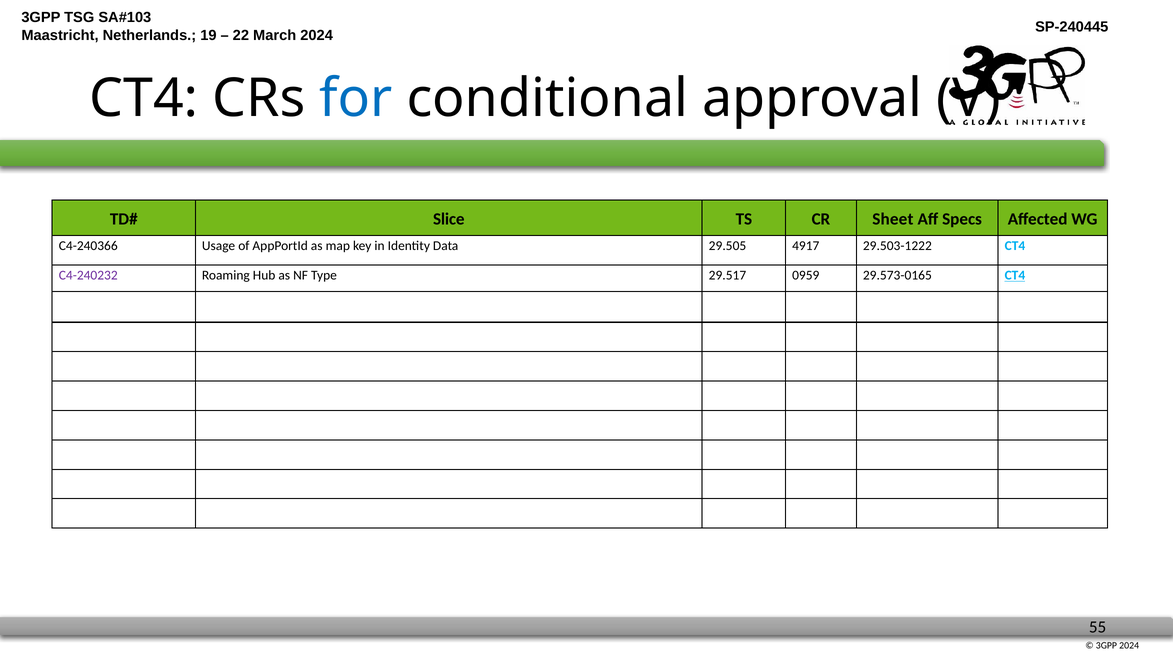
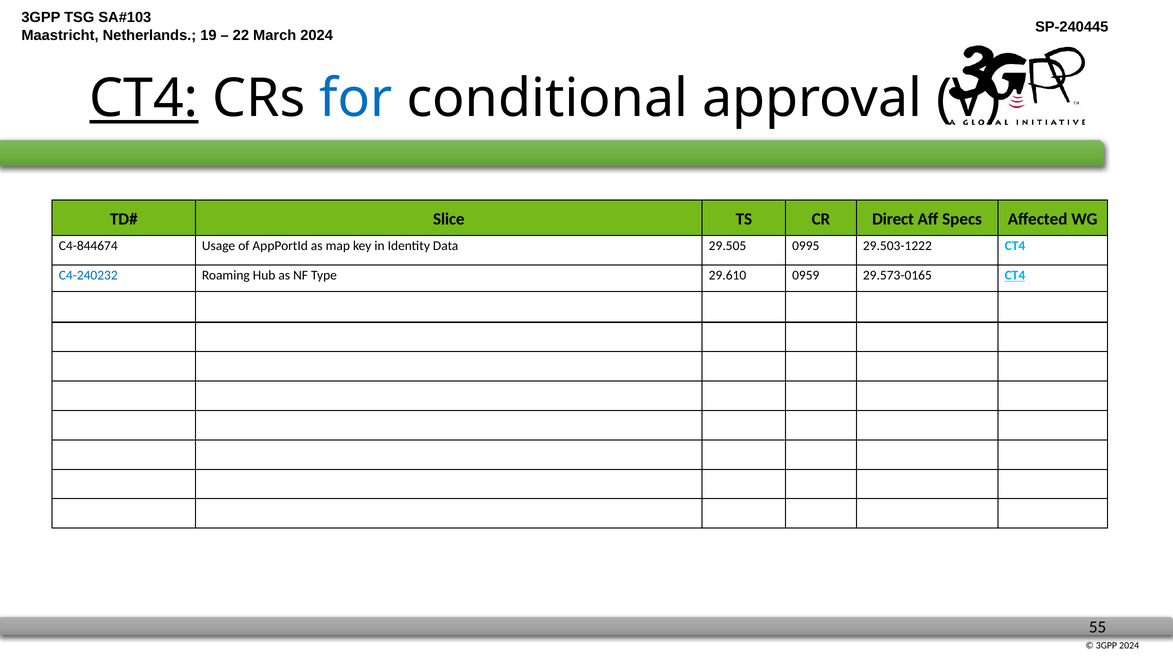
CT4 underline: none -> present (144, 99)
Sheet: Sheet -> Direct (893, 219)
C4-240366: C4-240366 -> C4-844674 (88, 246)
4917: 4917 -> 0995 (806, 246)
C4-240232 colour: purple -> blue (88, 275)
29.517: 29.517 -> 29.610 (727, 275)
